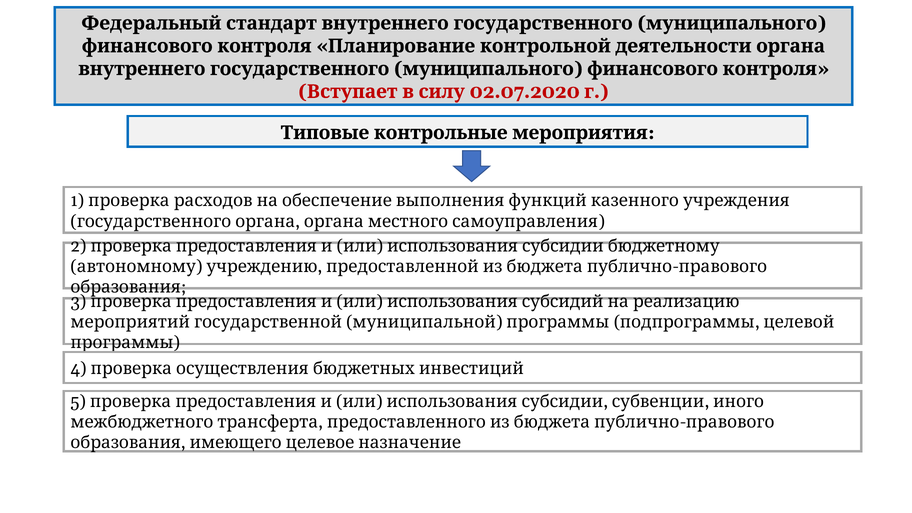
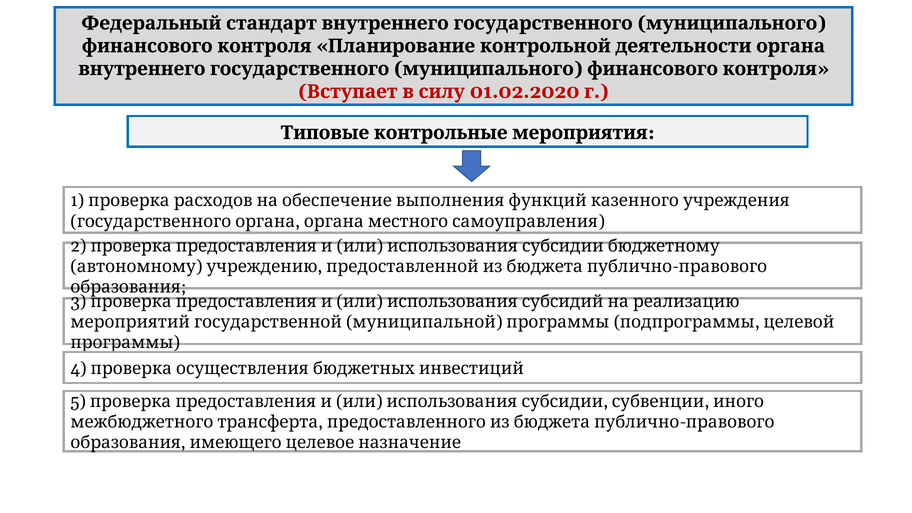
02.07.2020: 02.07.2020 -> 01.02.2020 (525, 92)
